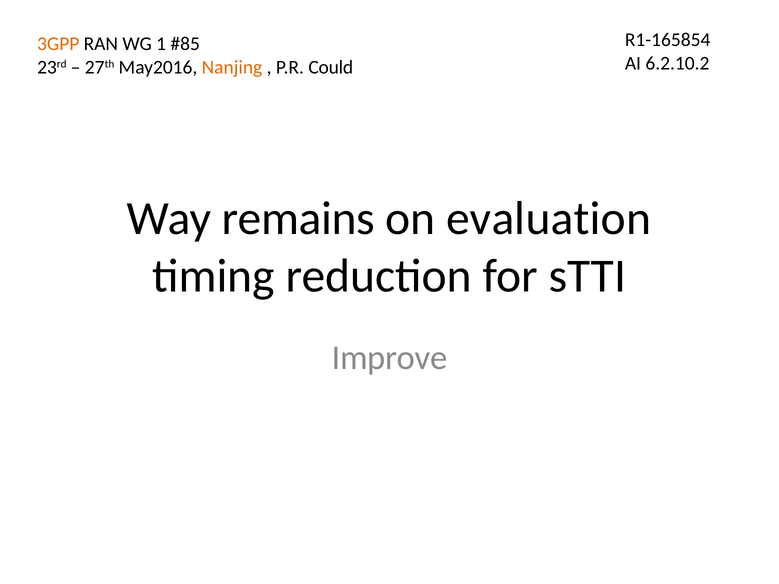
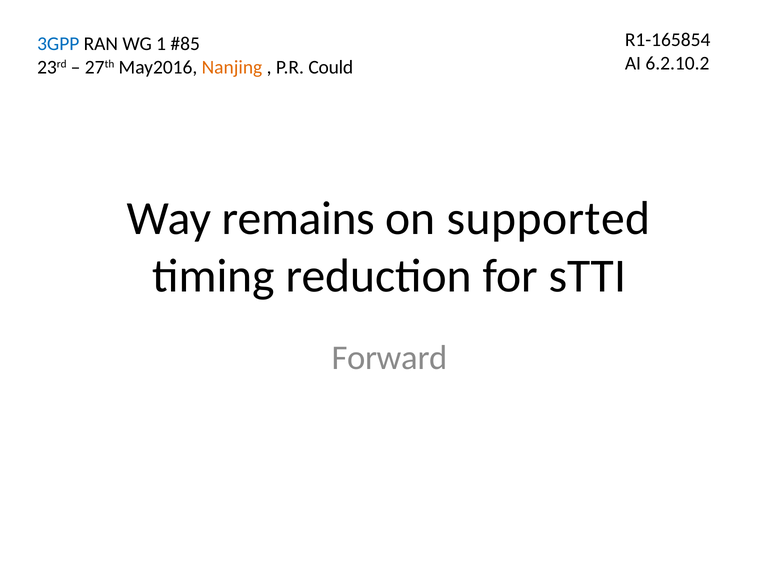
3GPP colour: orange -> blue (58, 44)
evaluation: evaluation -> supported (548, 219)
Improve: Improve -> Forward (390, 358)
